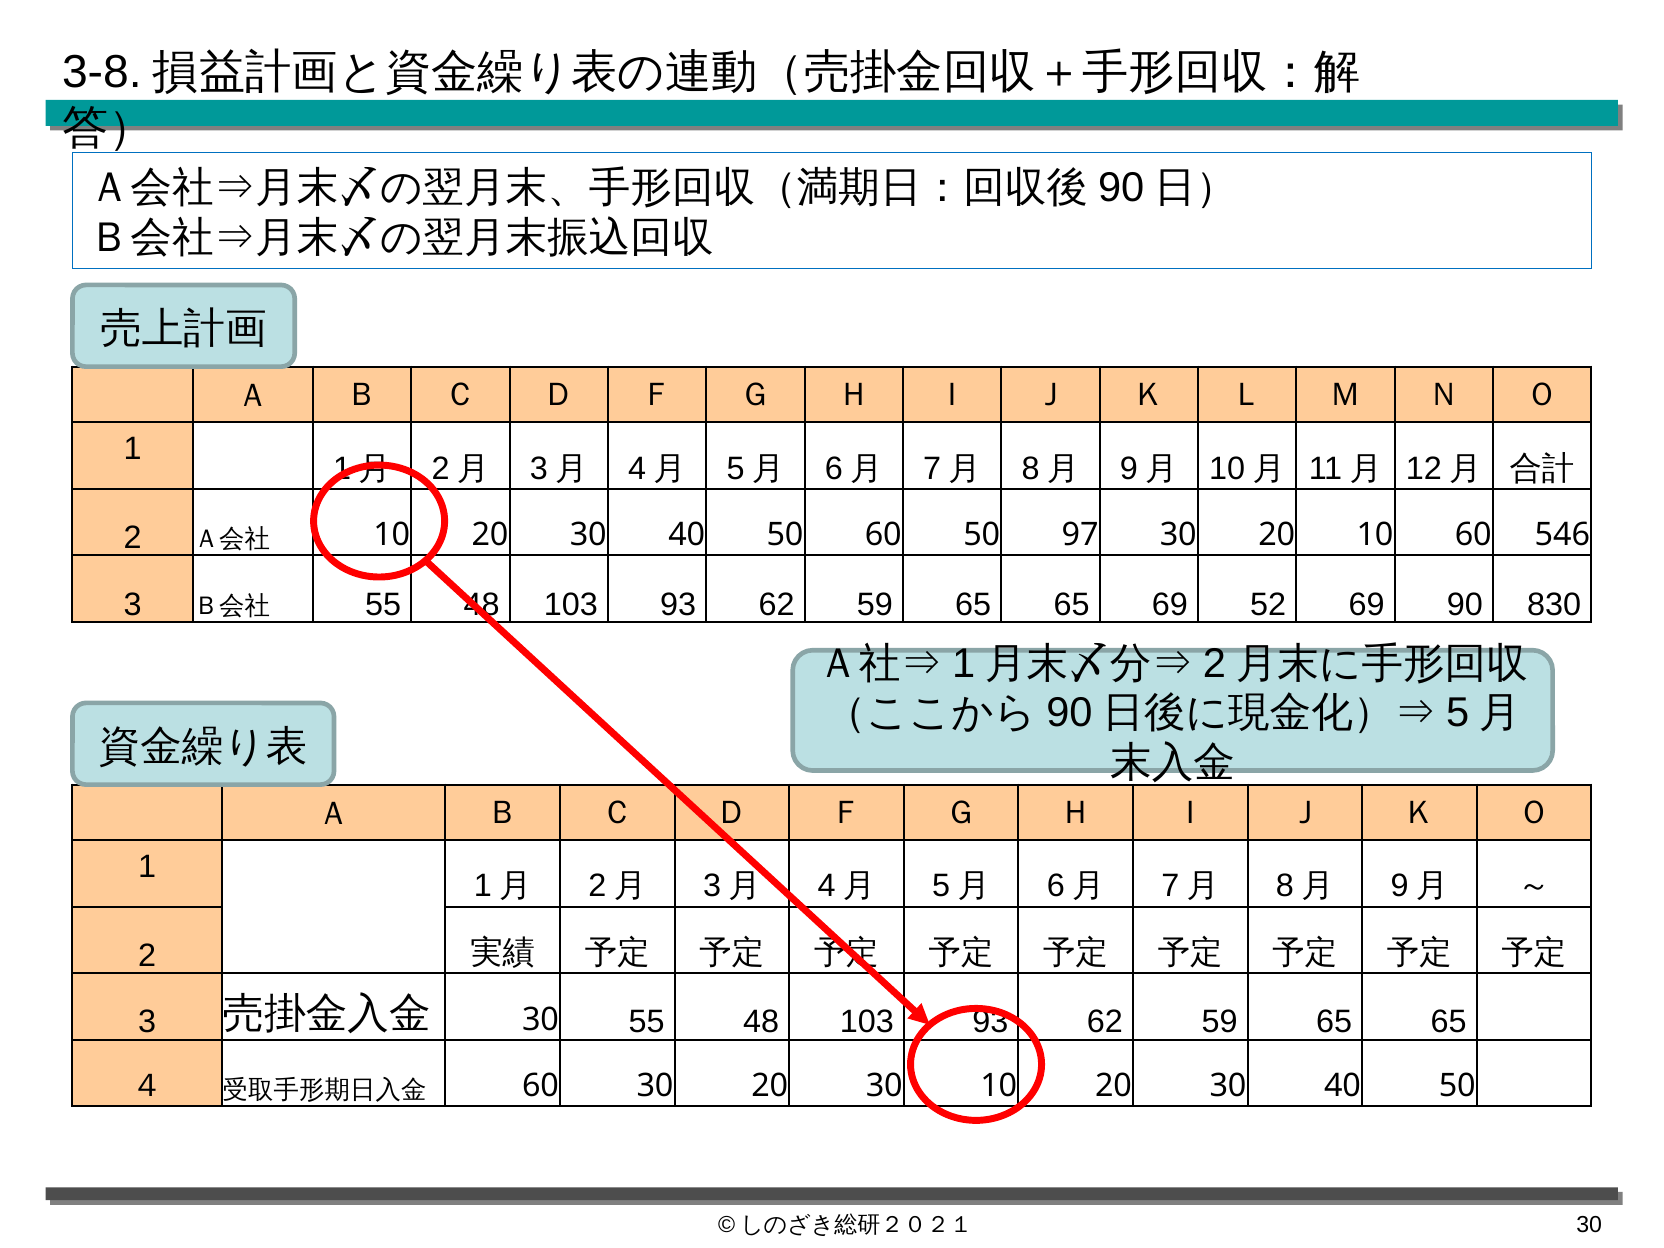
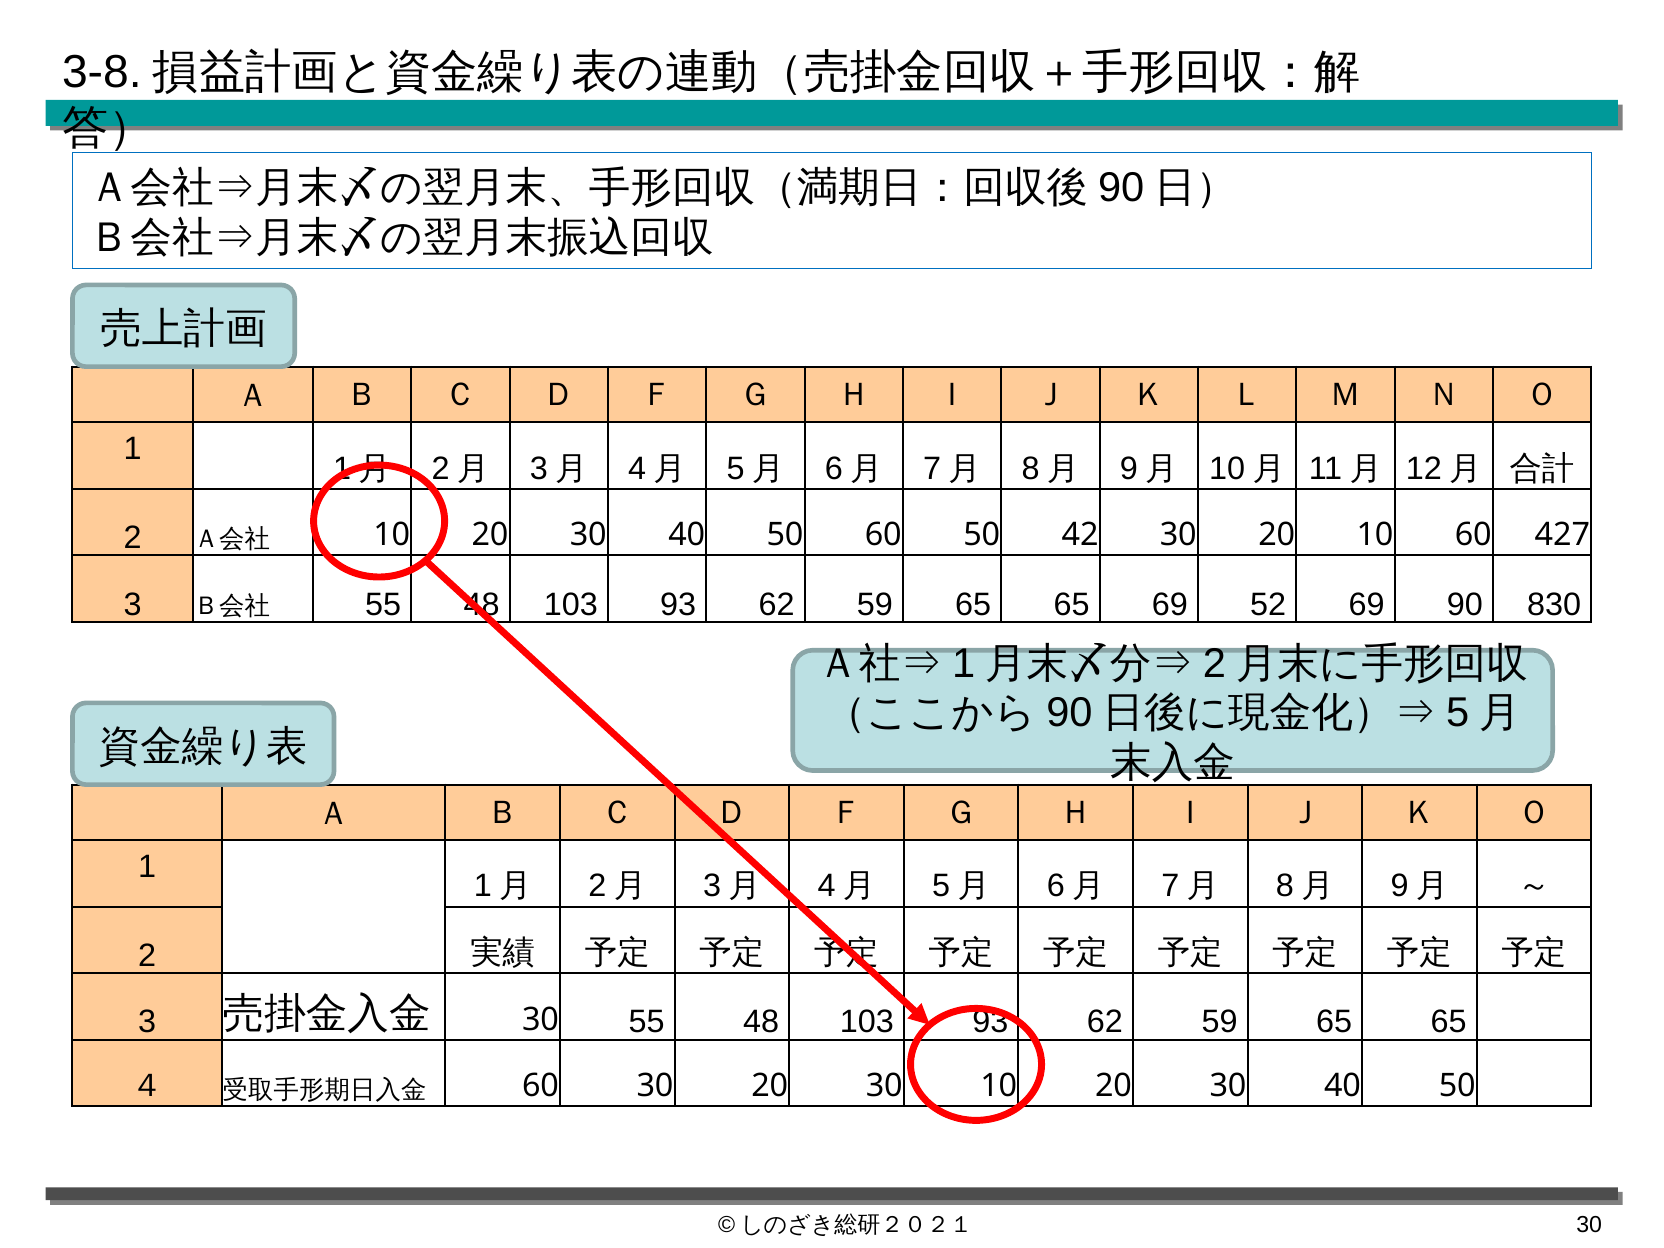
97: 97 -> 42 (1080, 535)
546: 546 -> 427 (1562, 535)
